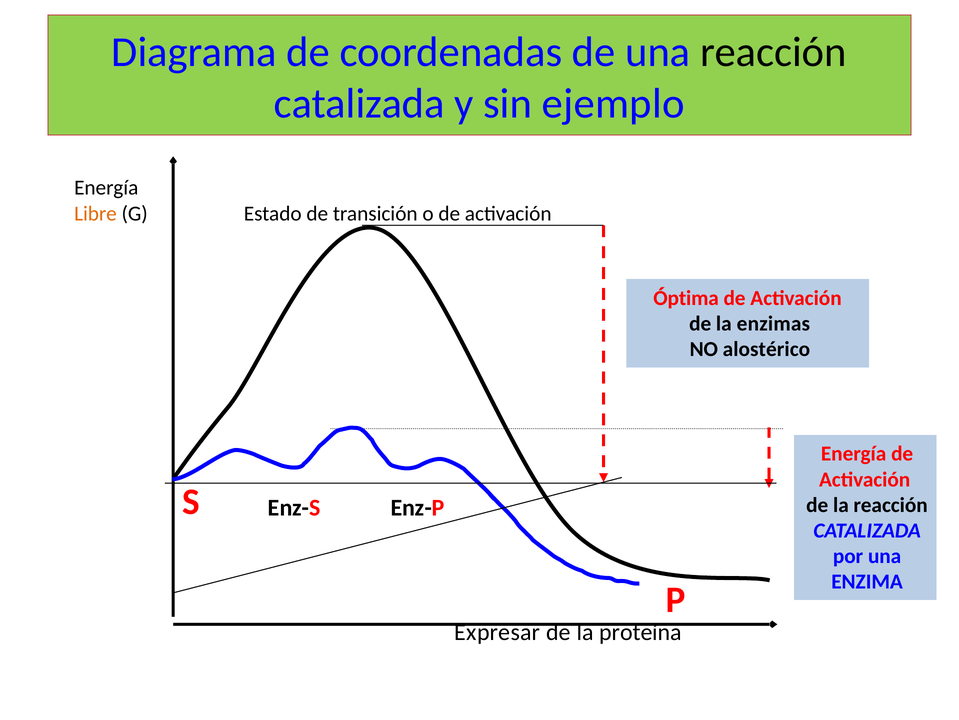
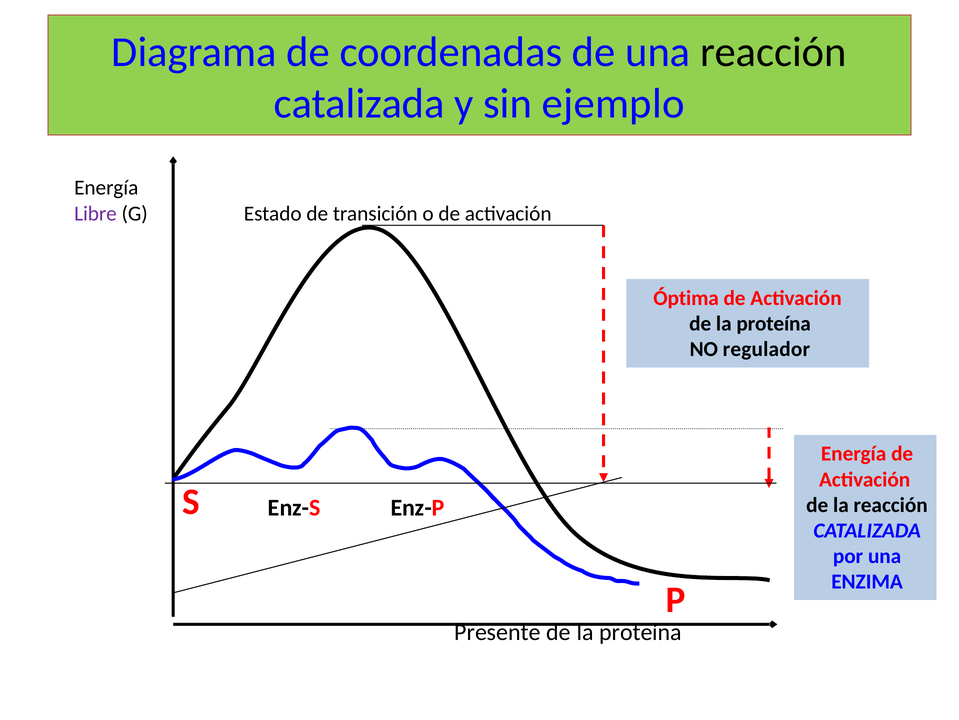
Libre colour: orange -> purple (95, 213)
enzimas: enzimas -> proteína (774, 323)
alostérico: alostérico -> regulador (766, 349)
Expresar: Expresar -> Presente (497, 632)
